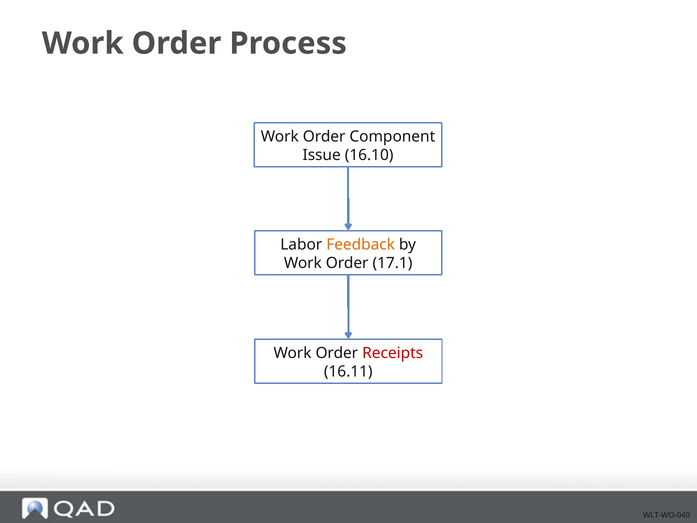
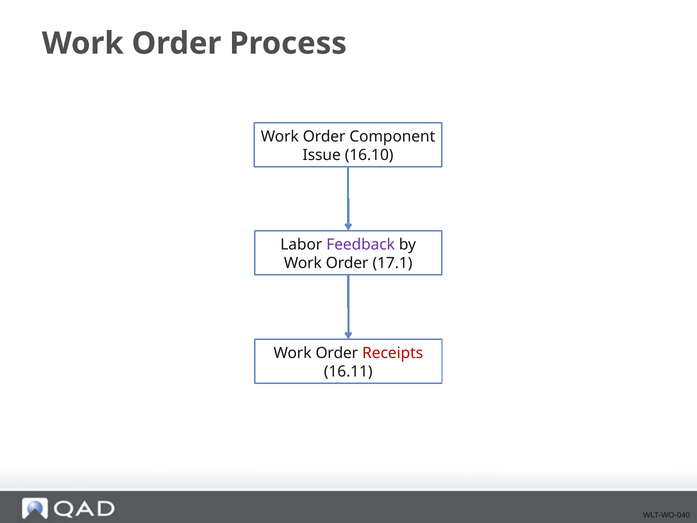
Feedback colour: orange -> purple (361, 244)
